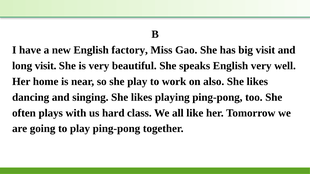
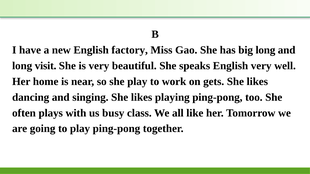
big visit: visit -> long (265, 50)
also: also -> gets (214, 82)
hard: hard -> busy (113, 113)
